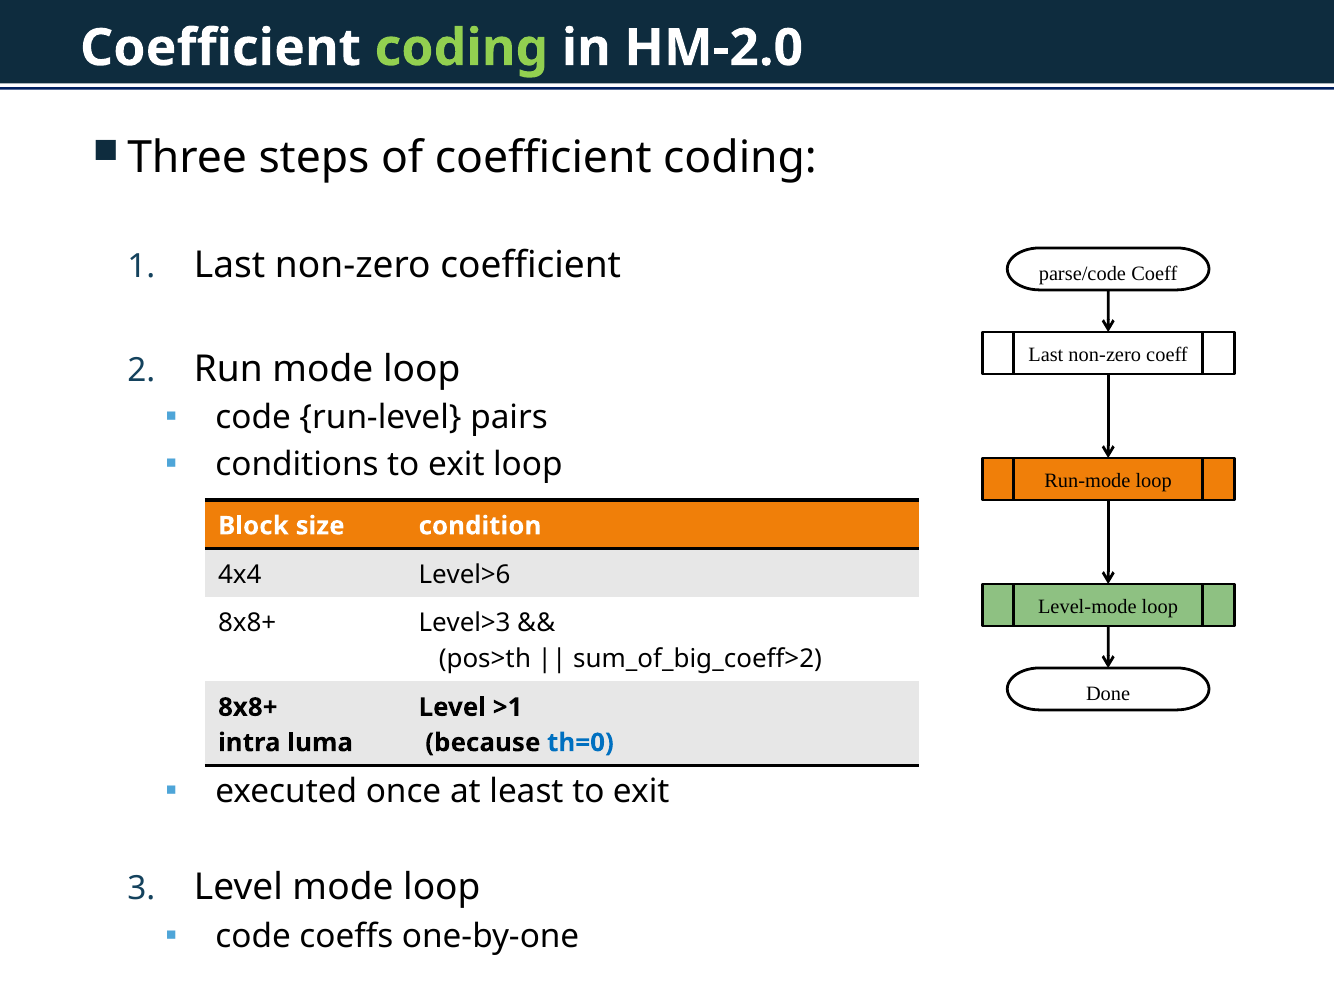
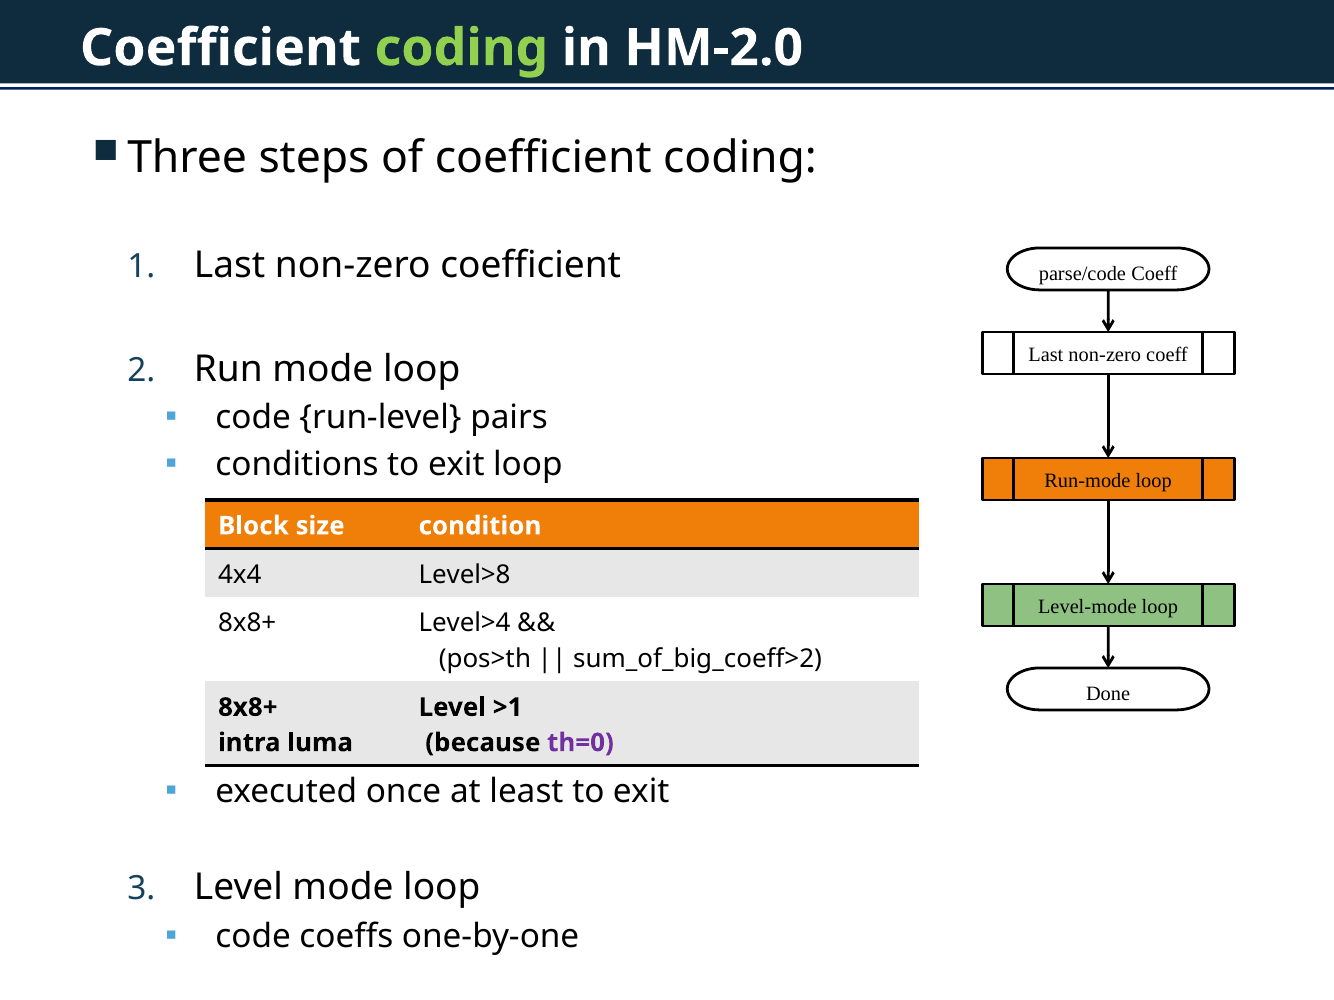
Level>6: Level>6 -> Level>8 (465, 575)
Level>3: Level>3 -> Level>4 (465, 624)
th=0 colour: blue -> purple (580, 743)
